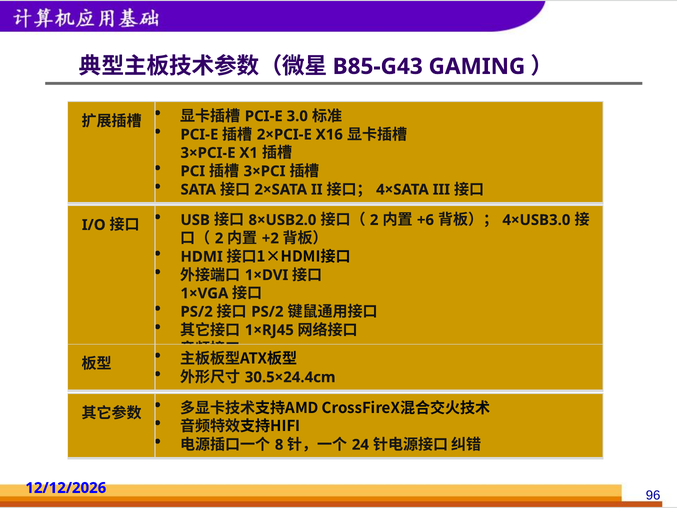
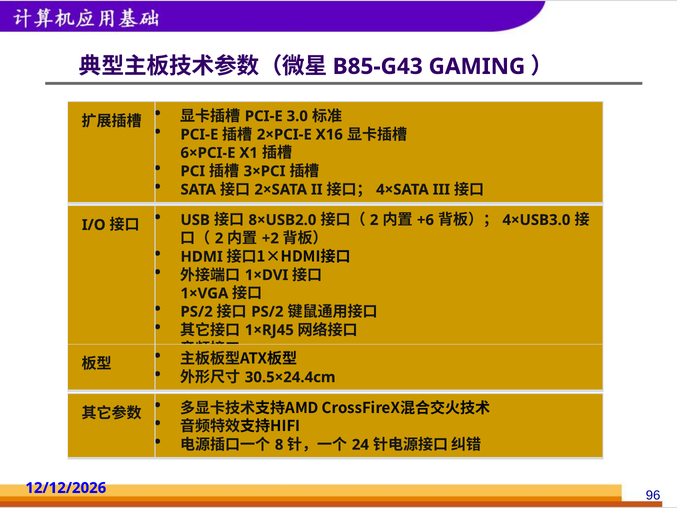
3×PCI-E: 3×PCI-E -> 6×PCI-E (208, 153)
